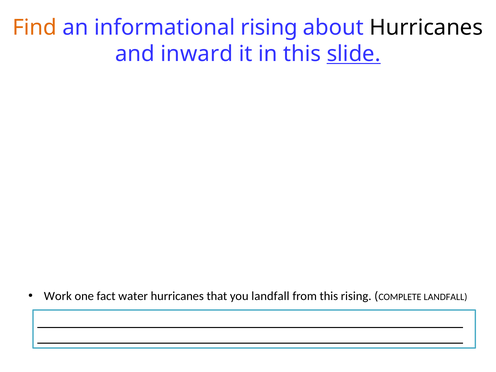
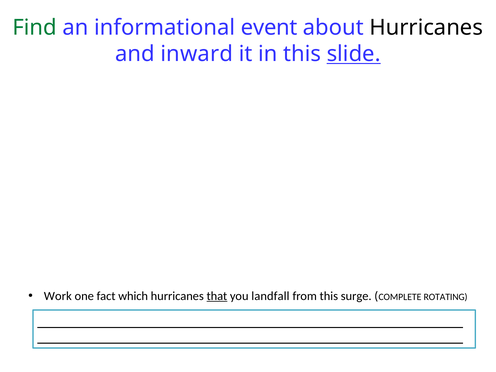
Find colour: orange -> green (35, 28)
informational rising: rising -> event (269, 28)
water: water -> which (133, 296)
that underline: none -> present (217, 296)
this rising: rising -> surge (356, 296)
COMPLETE LANDFALL: LANDFALL -> ROTATING (446, 297)
